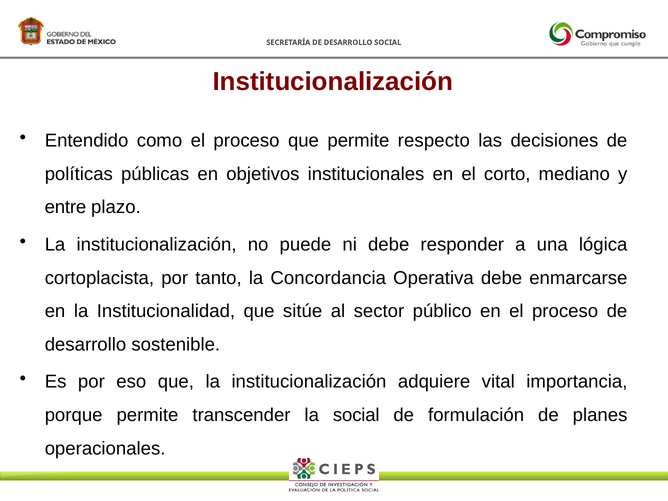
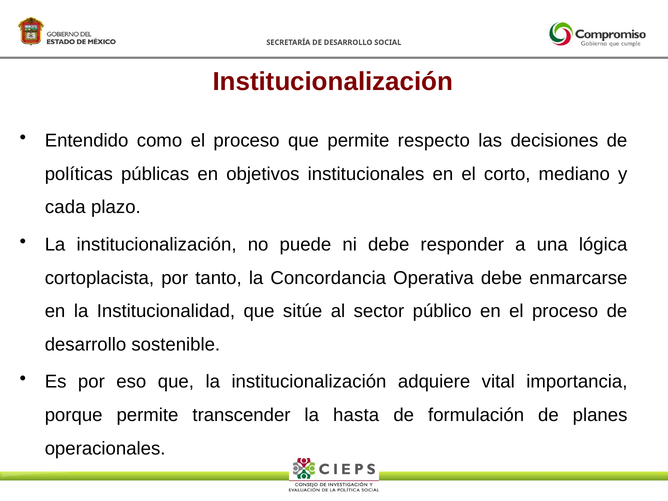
entre: entre -> cada (65, 207)
la social: social -> hasta (356, 415)
